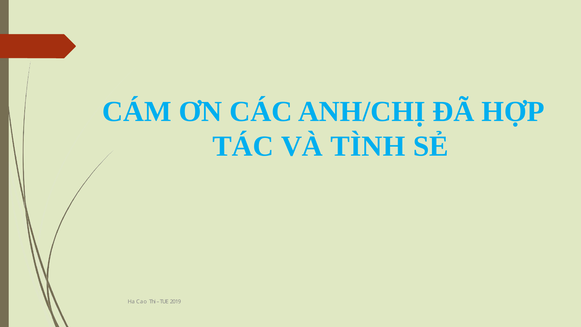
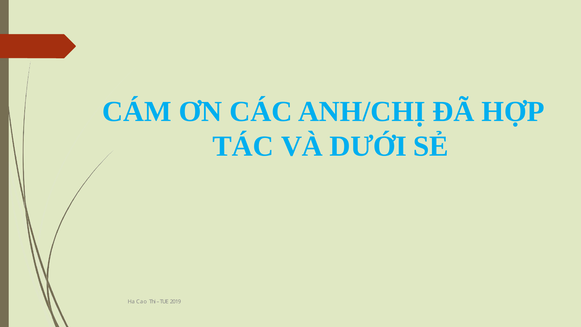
TÌNH: TÌNH -> DƯỚI (368, 146)
